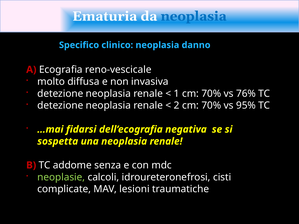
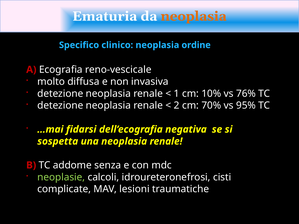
neoplasia colour: blue -> orange (194, 16)
danno: danno -> ordine (196, 45)
1 cm 70%: 70% -> 10% (211, 94)
